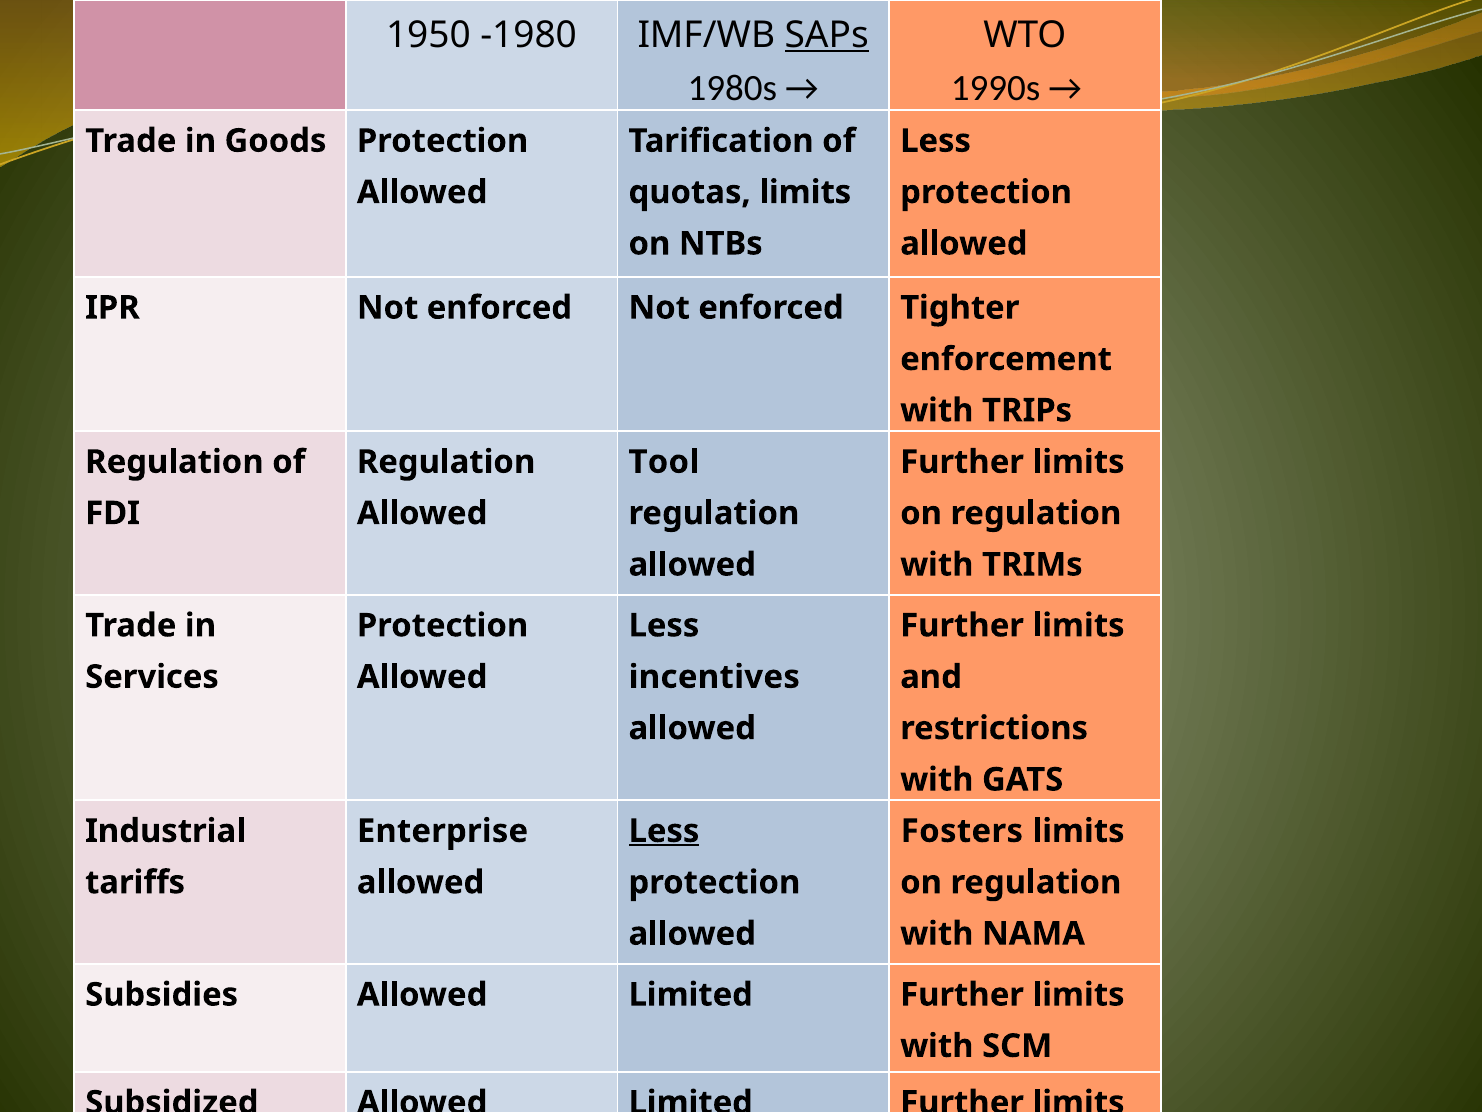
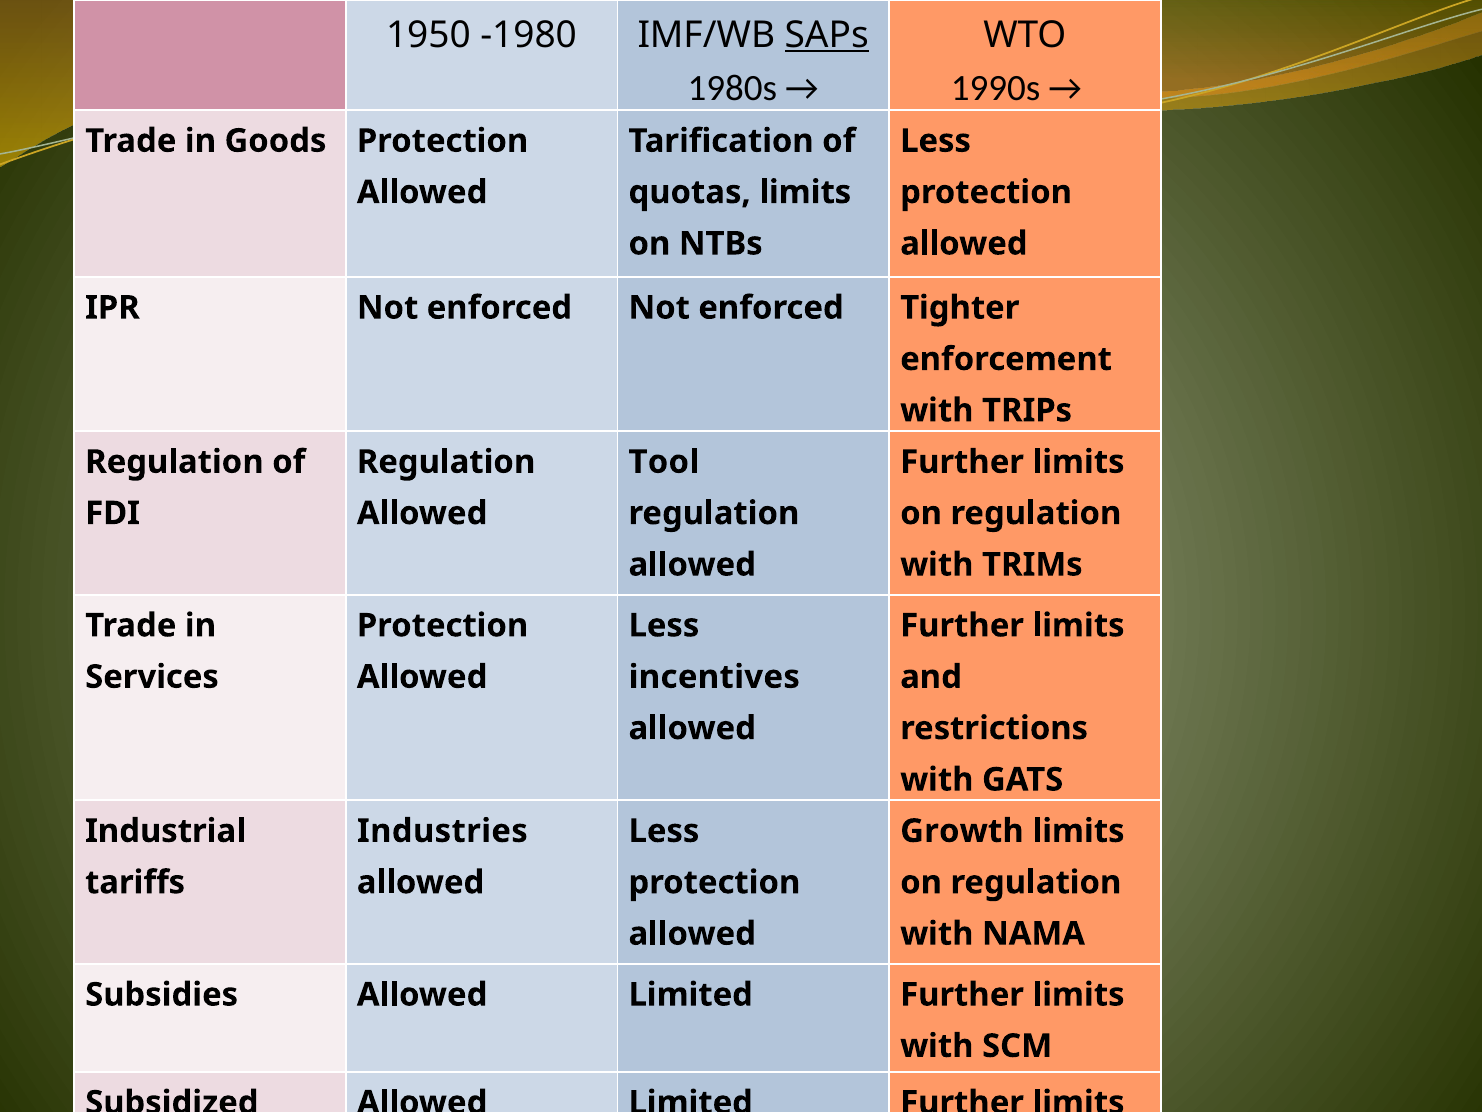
Enterprise: Enterprise -> Industries (442, 831)
Less underline: present -> none (664, 831)
Fosters: Fosters -> Growth (962, 831)
